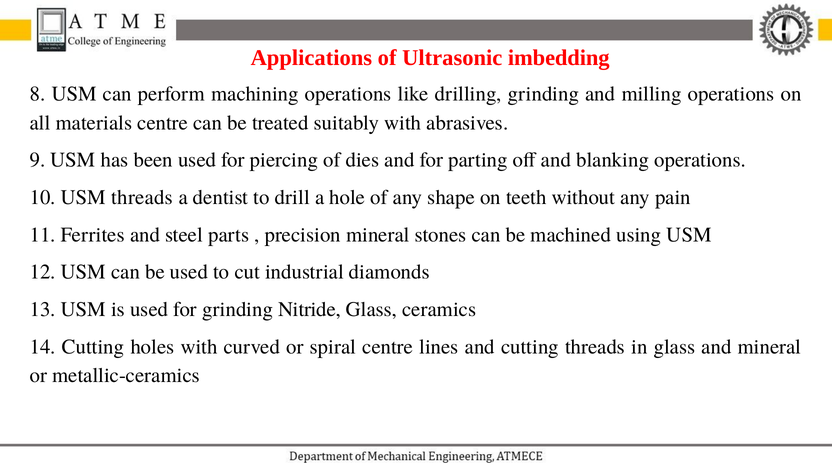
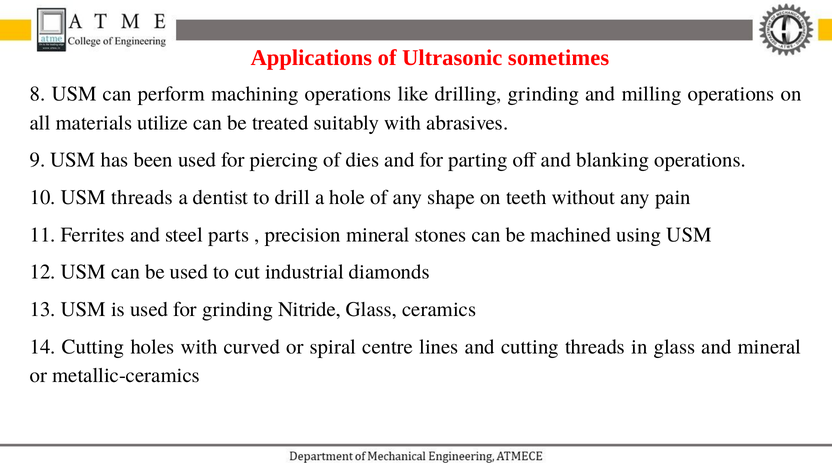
imbedding: imbedding -> sometimes (559, 58)
materials centre: centre -> utilize (163, 123)
